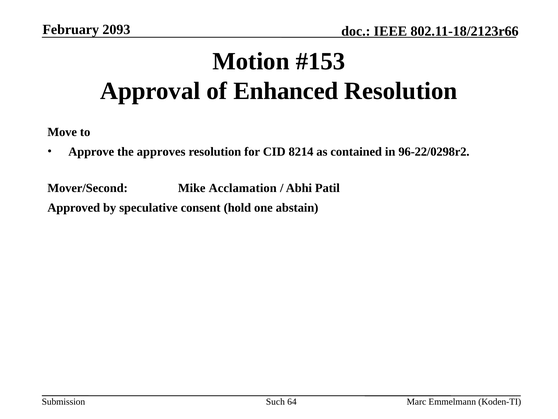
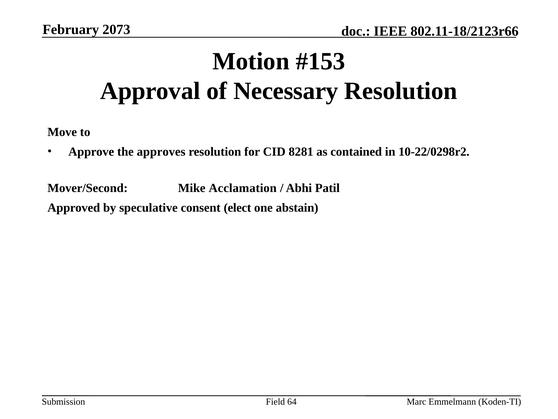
2093: 2093 -> 2073 (116, 30)
Enhanced: Enhanced -> Necessary (286, 91)
8214: 8214 -> 8281 (301, 152)
96-22/0298r2: 96-22/0298r2 -> 10-22/0298r2 (434, 152)
hold: hold -> elect (237, 207)
Such: Such -> Field (275, 401)
